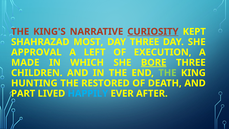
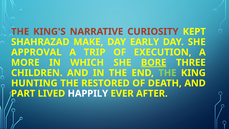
CURIOSITY underline: present -> none (153, 32)
MOST: MOST -> MAKE (88, 42)
DAY THREE: THREE -> EARLY (145, 42)
LEFT: LEFT -> TRIP (95, 52)
MADE: MADE -> MORE (25, 62)
HAPPILY colour: light blue -> white (88, 93)
